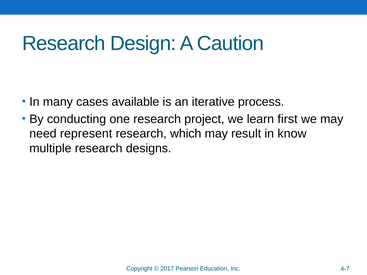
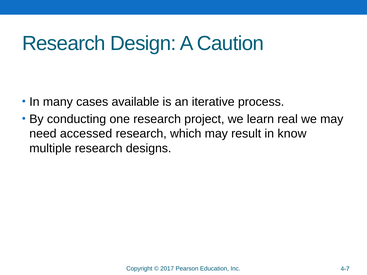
first: first -> real (288, 119)
represent: represent -> accessed (86, 134)
